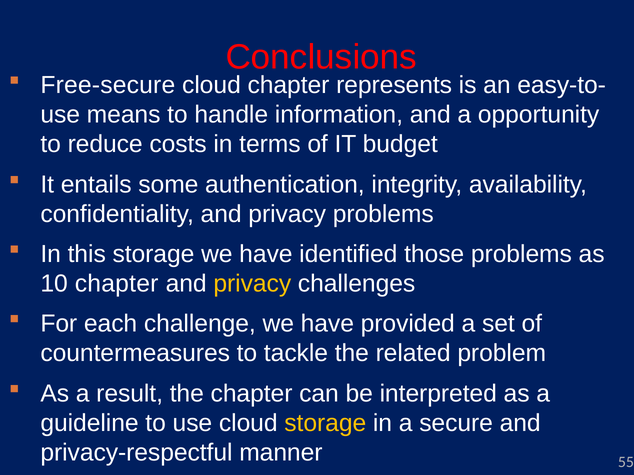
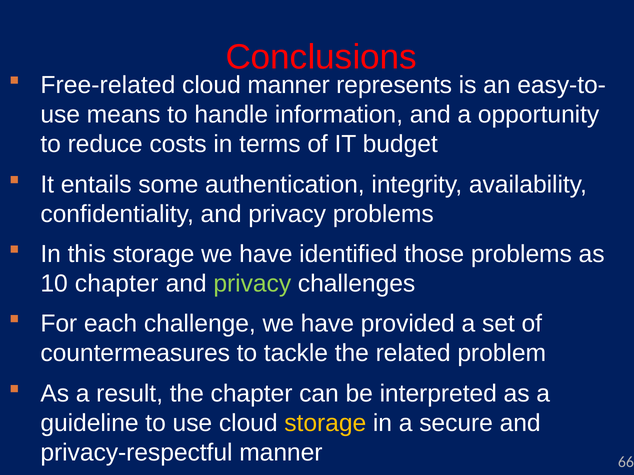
Free-secure: Free-secure -> Free-related (108, 85)
cloud chapter: chapter -> manner (289, 85)
privacy colour: yellow -> light green (252, 284)
55: 55 -> 66 (626, 463)
